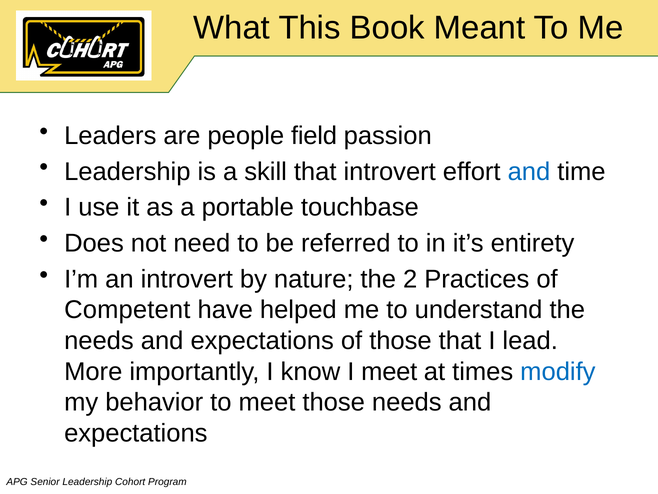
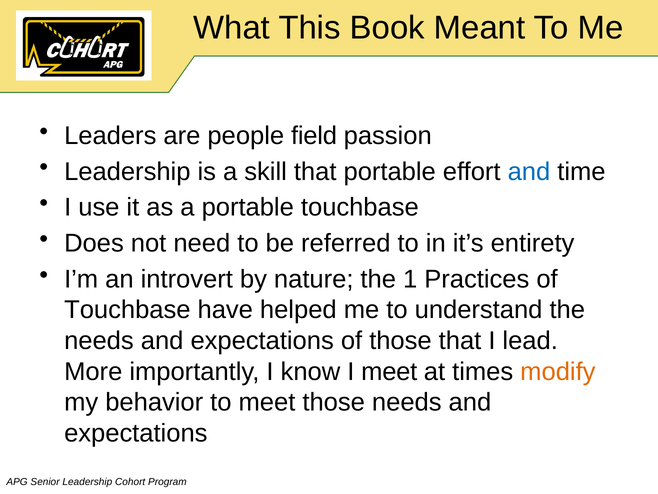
that introvert: introvert -> portable (390, 171)
2: 2 -> 1 (410, 279)
Competent: Competent -> Touchbase (127, 310)
modify colour: blue -> orange (558, 371)
